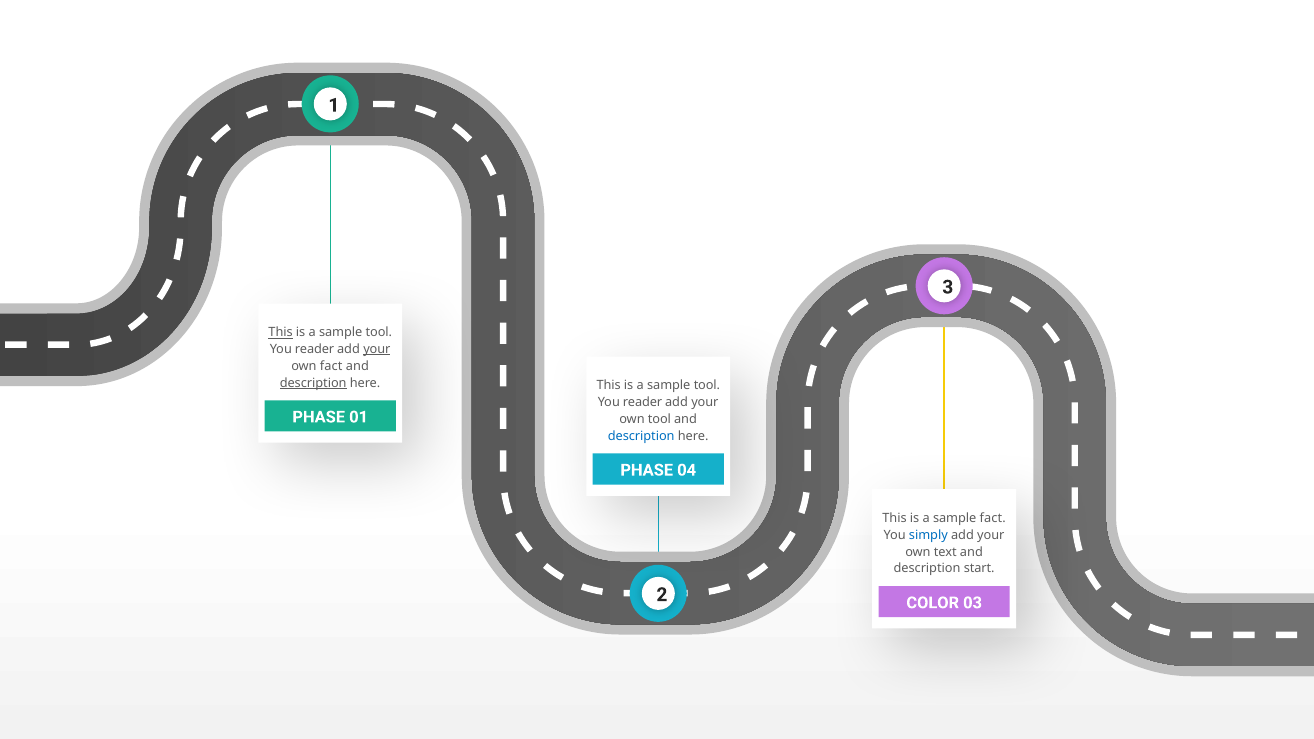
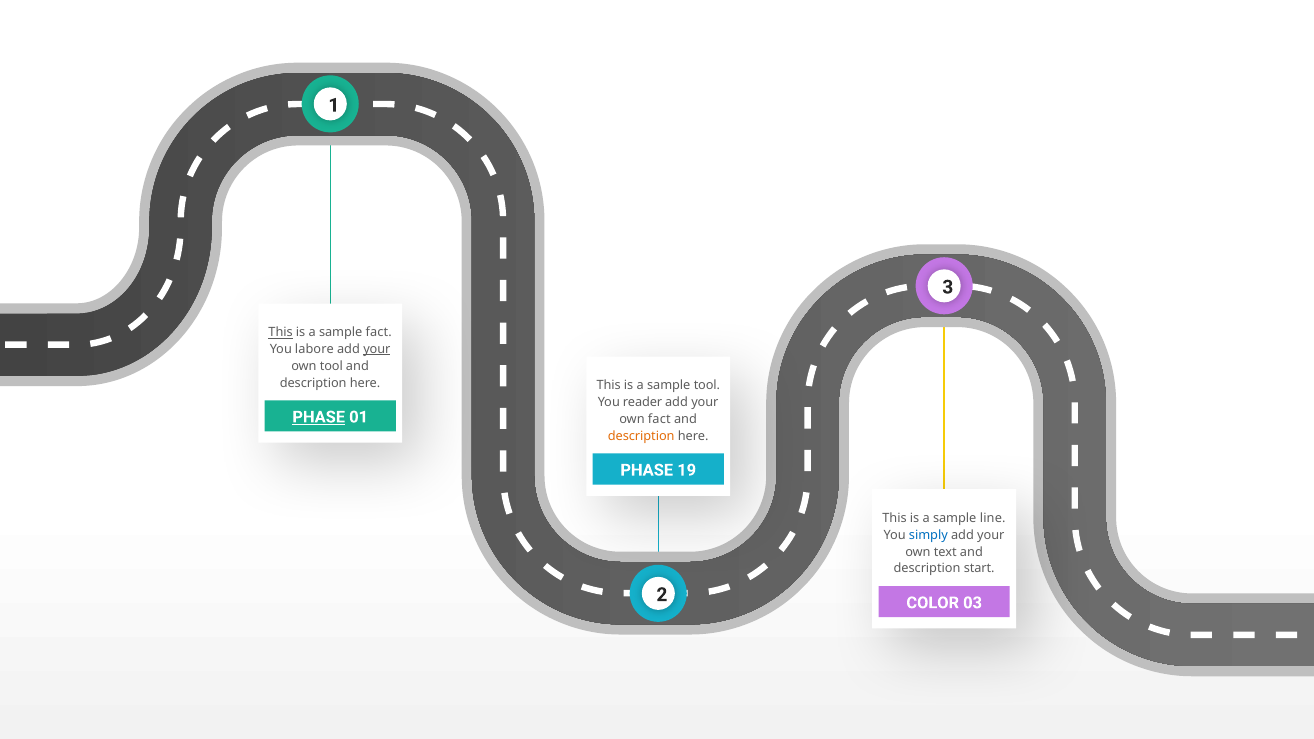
tool: tool -> fact (379, 333)
reader: reader -> labore (314, 349)
own fact: fact -> tool (331, 366)
description underline: present -> none (313, 383)
PHASE underline: none -> present (319, 417)
own tool: tool -> fact (659, 419)
description colour: blue -> orange (641, 436)
04: 04 -> 19 (687, 470)
sample fact: fact -> line (993, 518)
